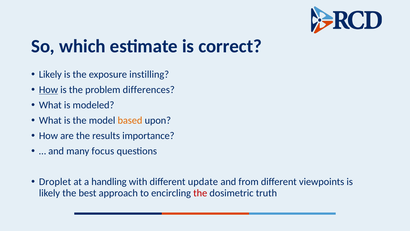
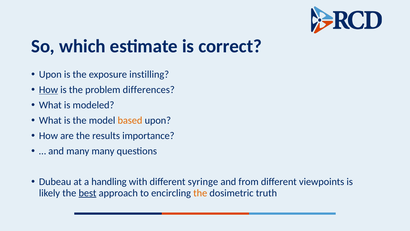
Likely: Likely -> Upon (50, 74)
many focus: focus -> many (103, 151)
Droplet: Droplet -> Dubeau (55, 182)
update: update -> syringe (203, 182)
best underline: none -> present (88, 193)
the colour: red -> orange (200, 193)
